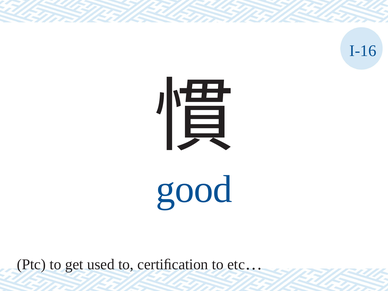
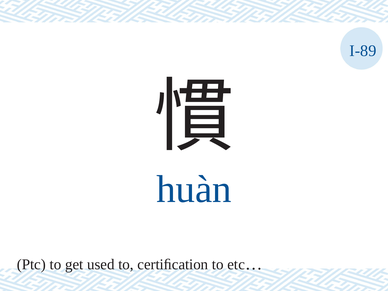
I-16: I-16 -> I-89 (363, 51)
good: good -> huàn (194, 189)
